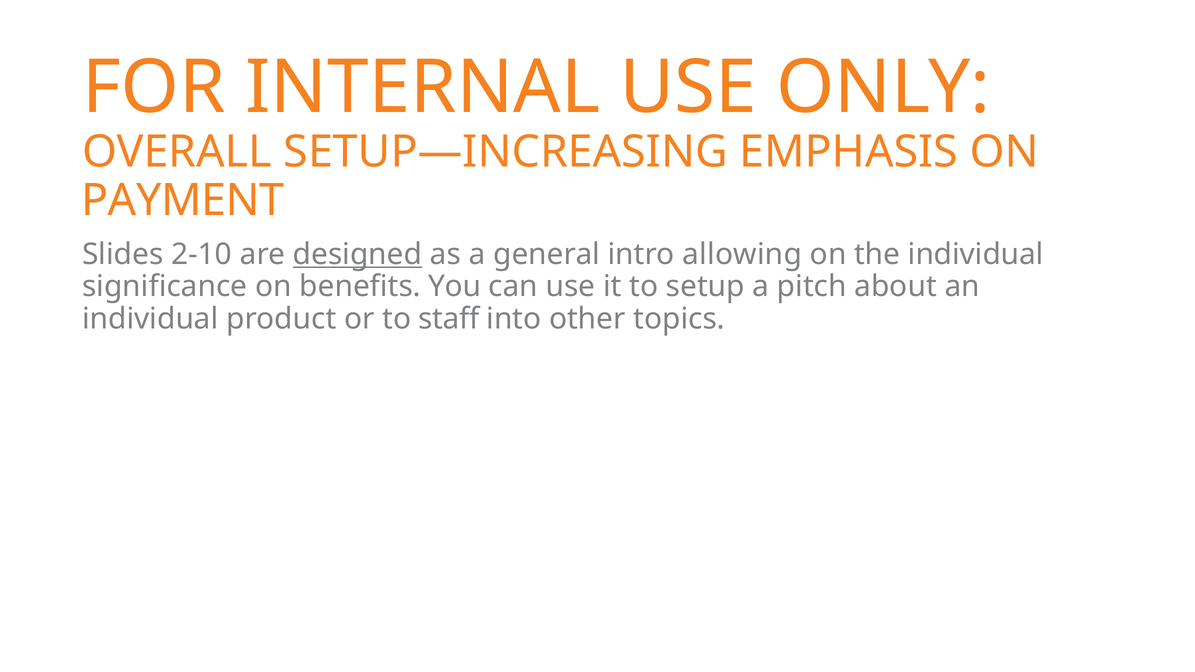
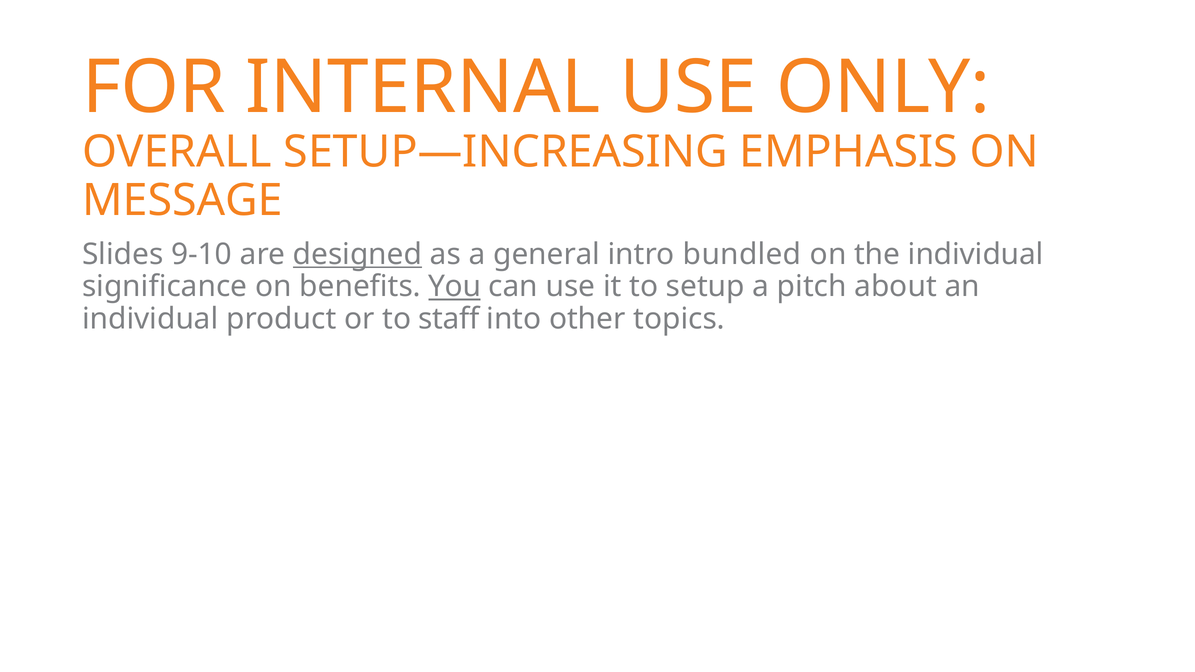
PAYMENT: PAYMENT -> MESSAGE (183, 201)
2-10: 2-10 -> 9-10 (202, 254)
allowing: allowing -> bundled (742, 254)
You underline: none -> present (455, 287)
